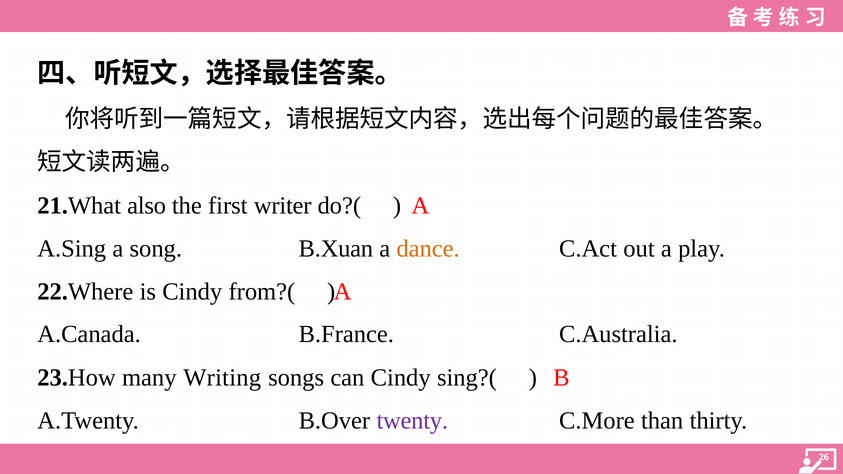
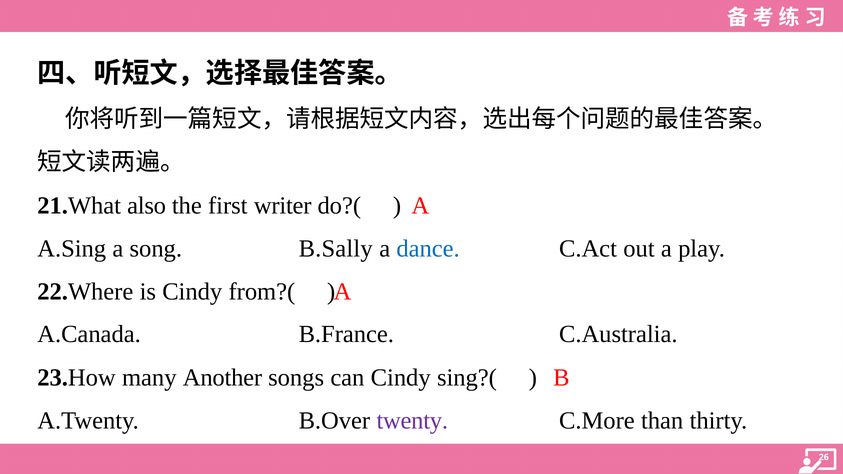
B.Xuan: B.Xuan -> B.Sally (336, 249)
dance colour: orange -> blue (428, 249)
Writing: Writing -> Another (222, 378)
